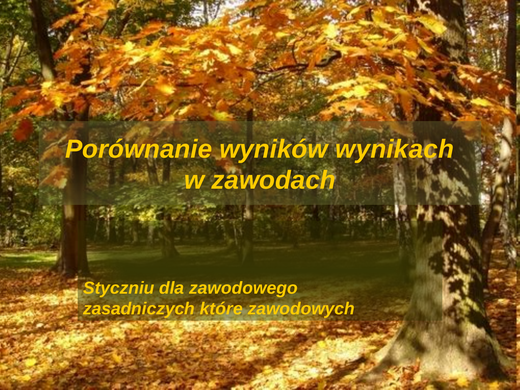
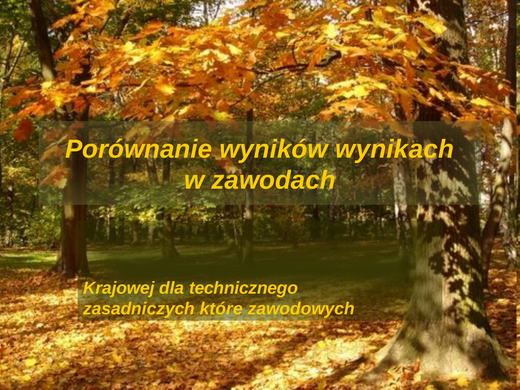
Styczniu: Styczniu -> Krajowej (119, 288)
zawodowego: zawodowego -> technicznego (244, 288)
